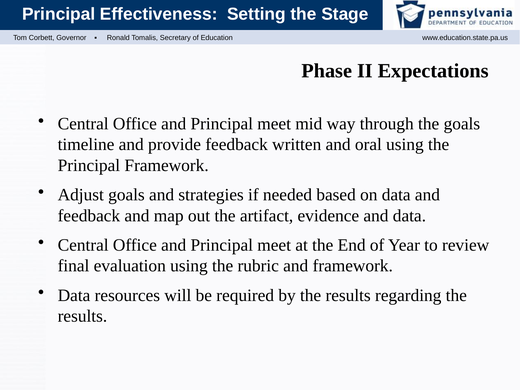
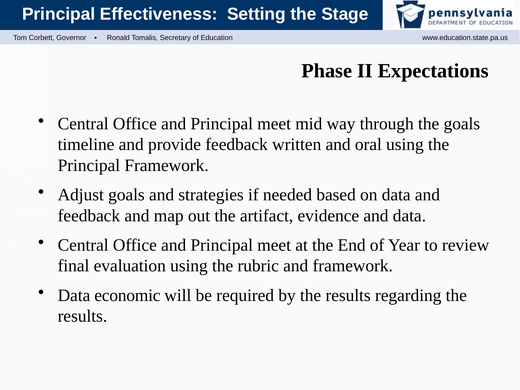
resources: resources -> economic (127, 295)
